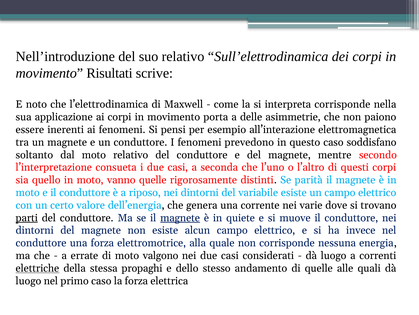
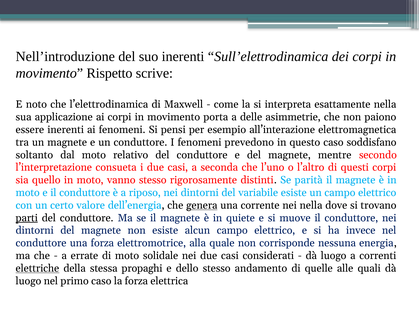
suo relativo: relativo -> inerenti (183, 56)
Risultati: Risultati -> Rispetto (109, 73)
interpreta corrisponde: corrisponde -> esattamente (342, 104)
vanno quelle: quelle -> stesso (153, 180)
genera underline: none -> present (202, 205)
nei varie: varie -> nella (311, 205)
magnete underline: present -> none (180, 217)
valgono: valgono -> solidale (161, 255)
